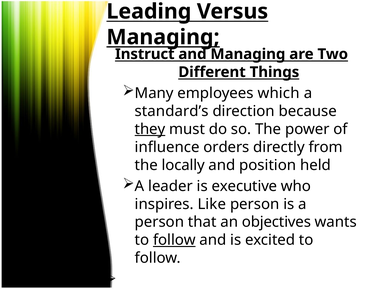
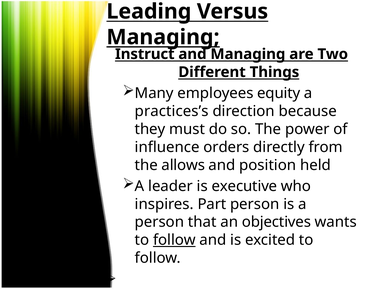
which: which -> equity (279, 93)
standard’s: standard’s -> practices’s (172, 111)
they underline: present -> none (150, 129)
locally: locally -> allows (183, 165)
Like: Like -> Part (212, 204)
